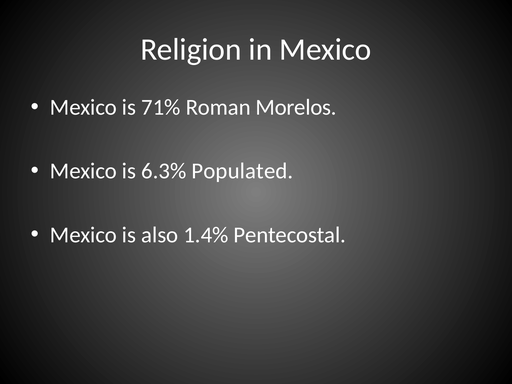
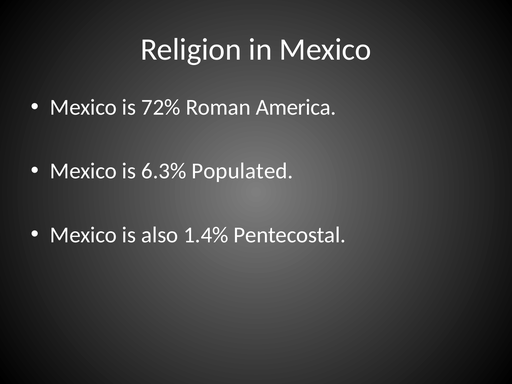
71%: 71% -> 72% (161, 107)
Morelos: Morelos -> America (296, 107)
